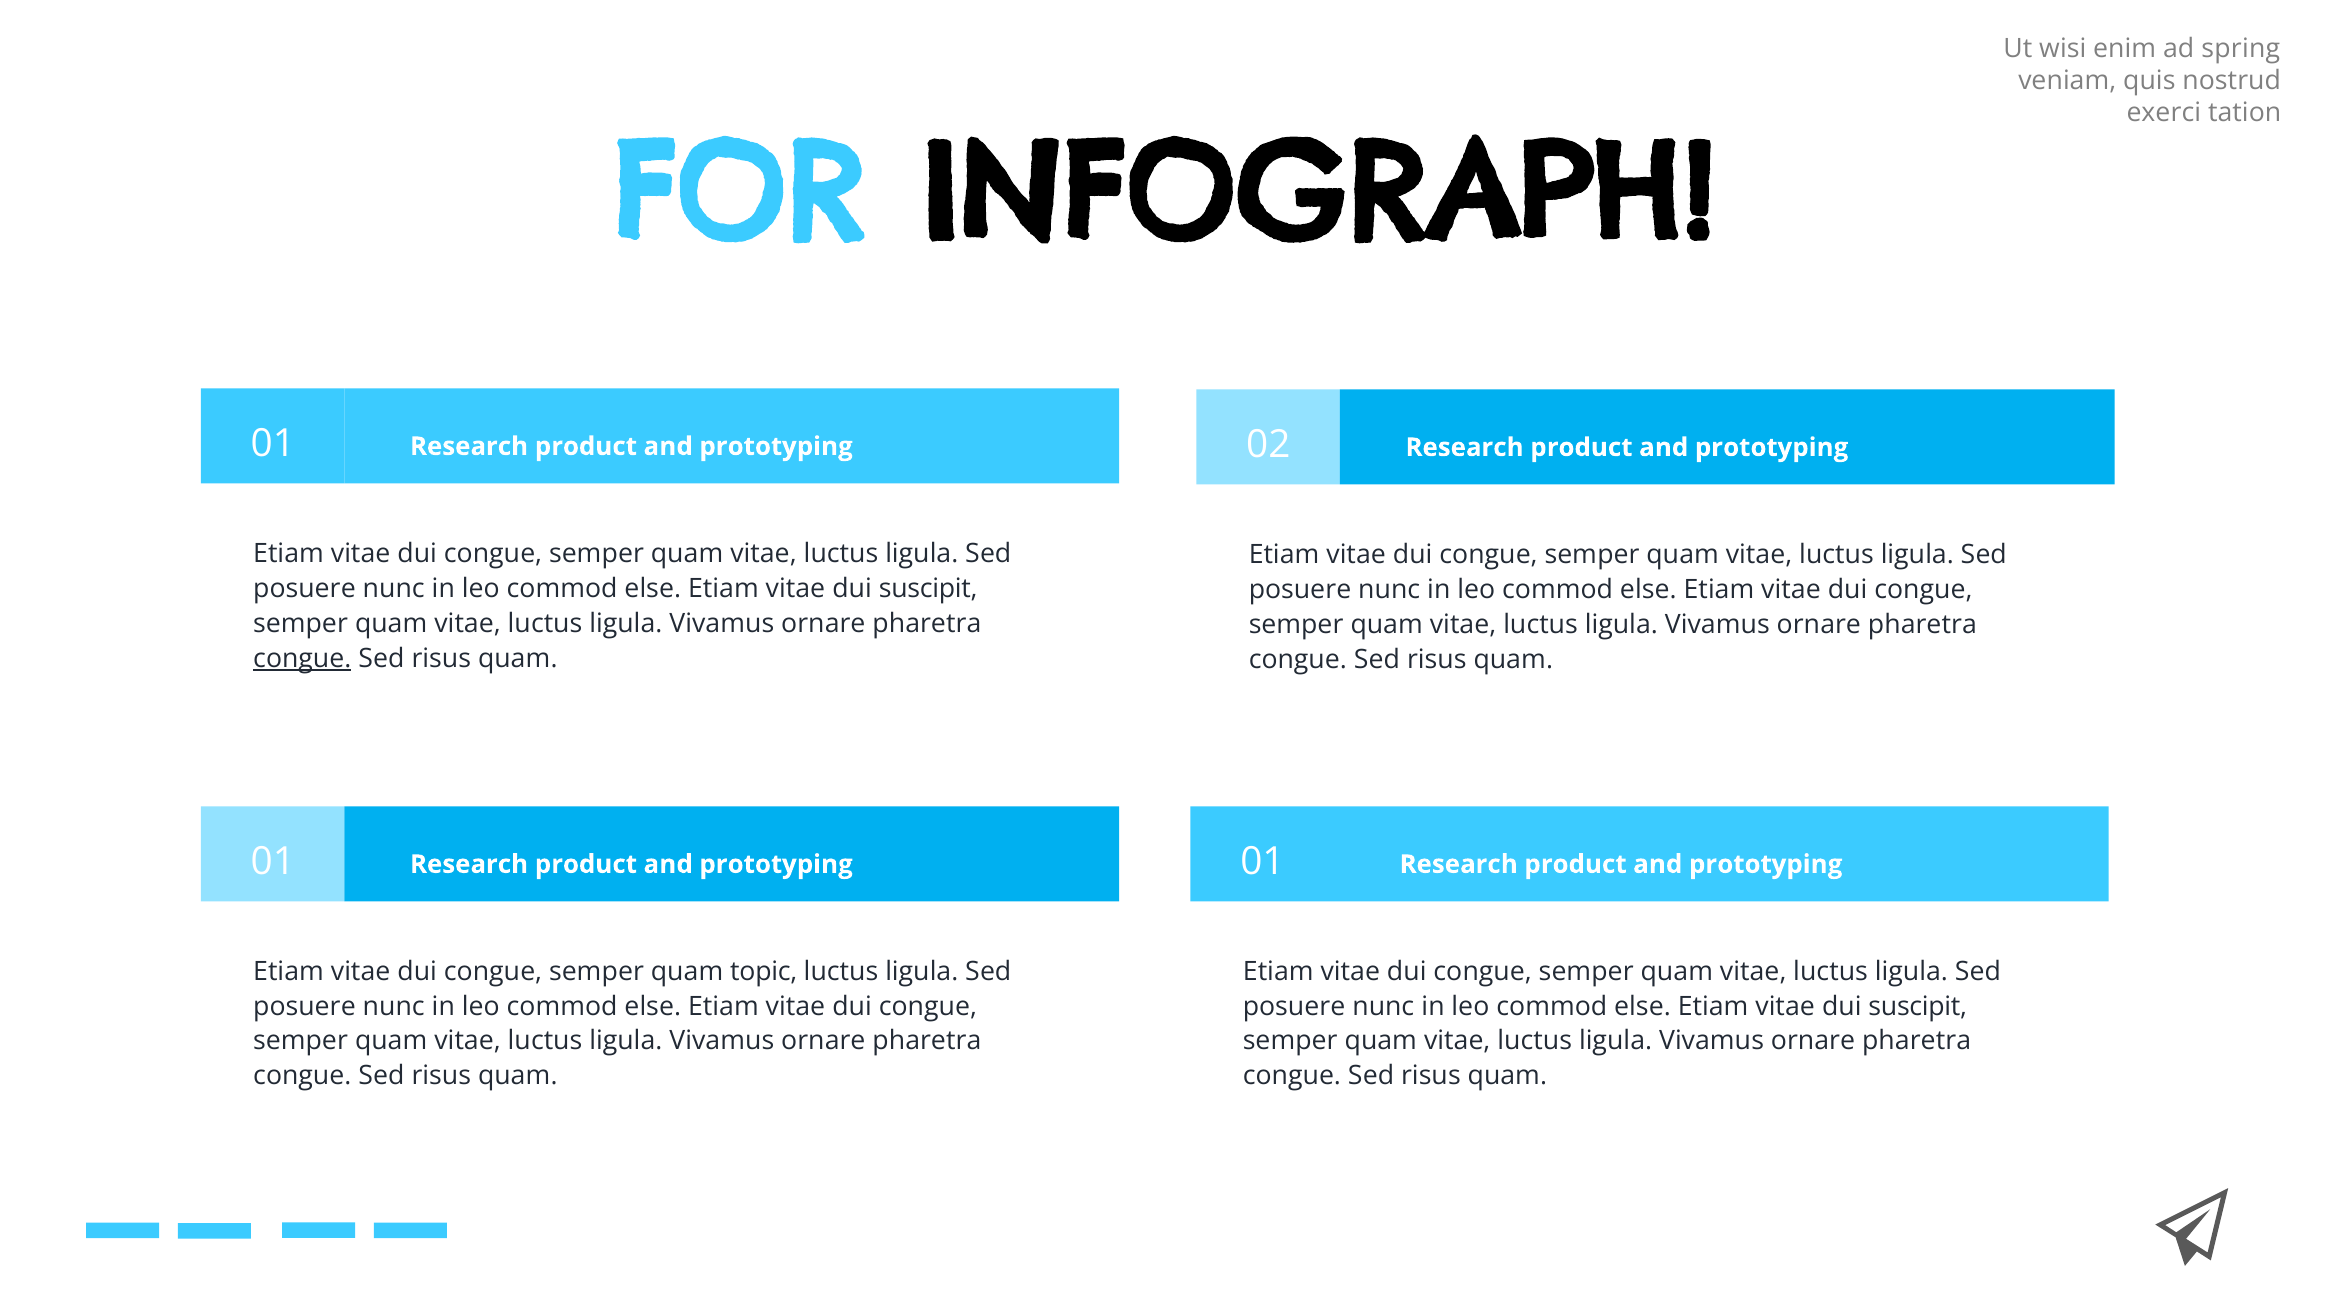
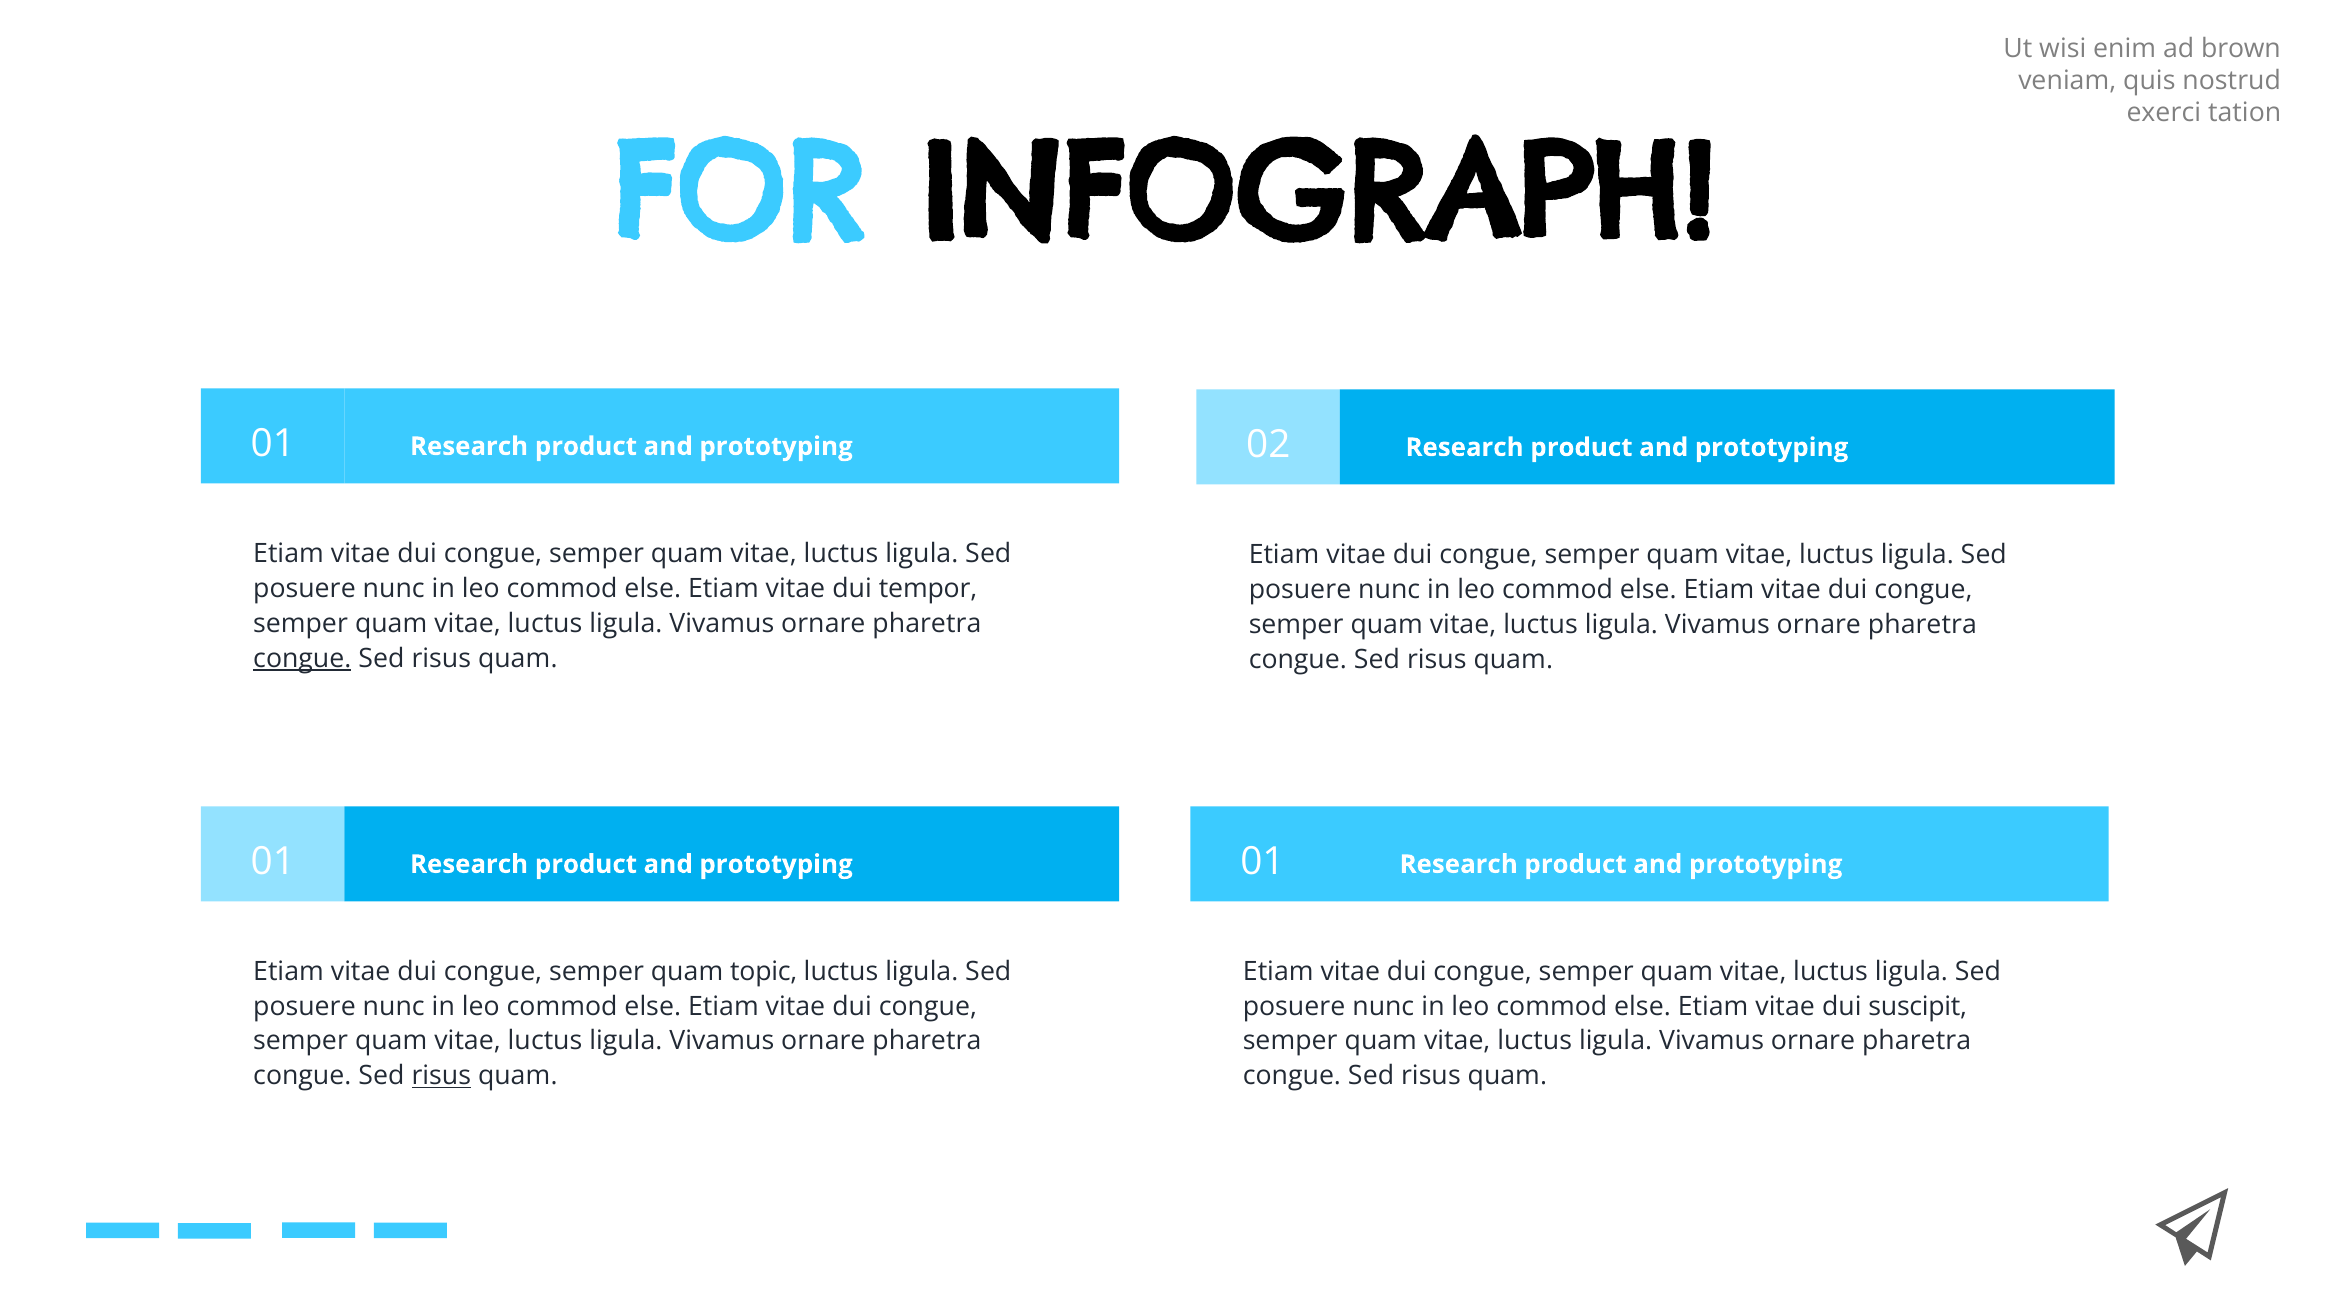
spring: spring -> brown (2241, 49)
suscipit: suscipit -> tempor (928, 589)
risus underline: none -> present (441, 1077)
